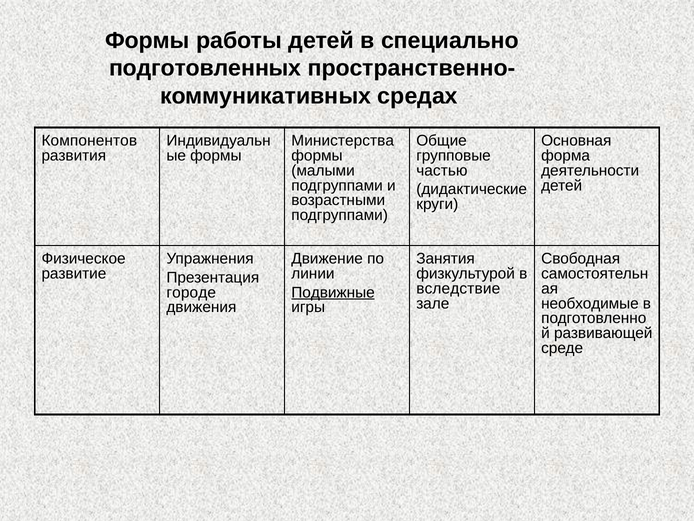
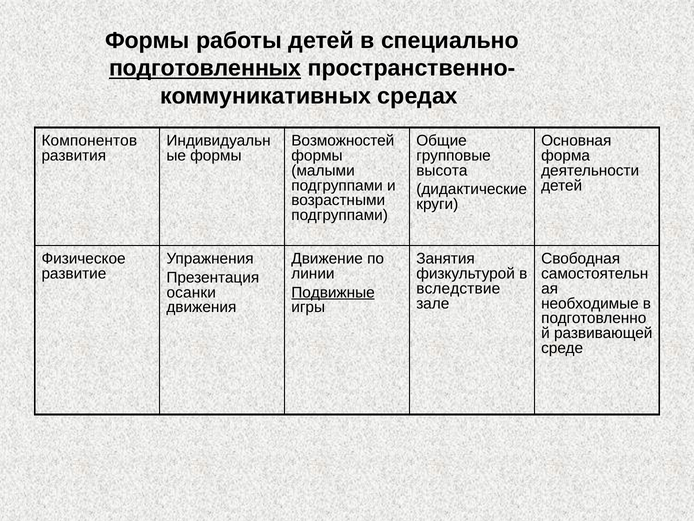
подготовленных underline: none -> present (205, 68)
Министерства: Министерства -> Возможностей (343, 141)
частью: частью -> высота (442, 170)
городе: городе -> осанки (191, 292)
